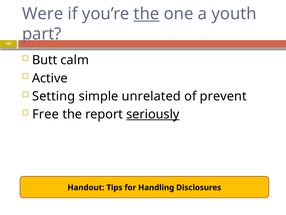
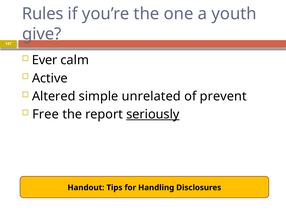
Were: Were -> Rules (43, 14)
the underline: present -> none (146, 14)
part: part -> give (42, 34)
Butt: Butt -> Ever (45, 60)
Setting: Setting -> Altered (54, 96)
